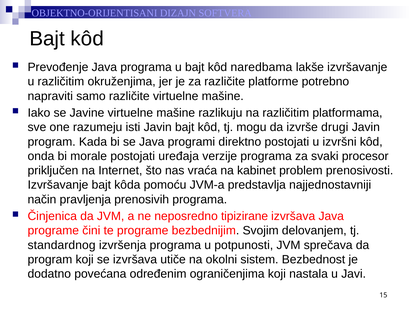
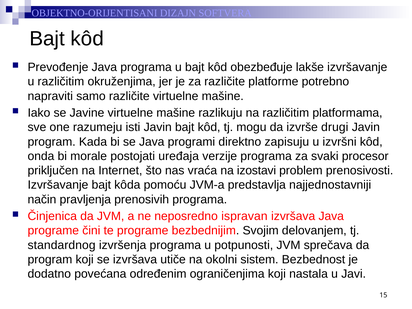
naredbama: naredbama -> obezbeđuje (262, 67)
direktno postojati: postojati -> zapisuju (287, 142)
kabinet: kabinet -> izostavi (257, 171)
tipizirane: tipizirane -> ispravan (244, 216)
